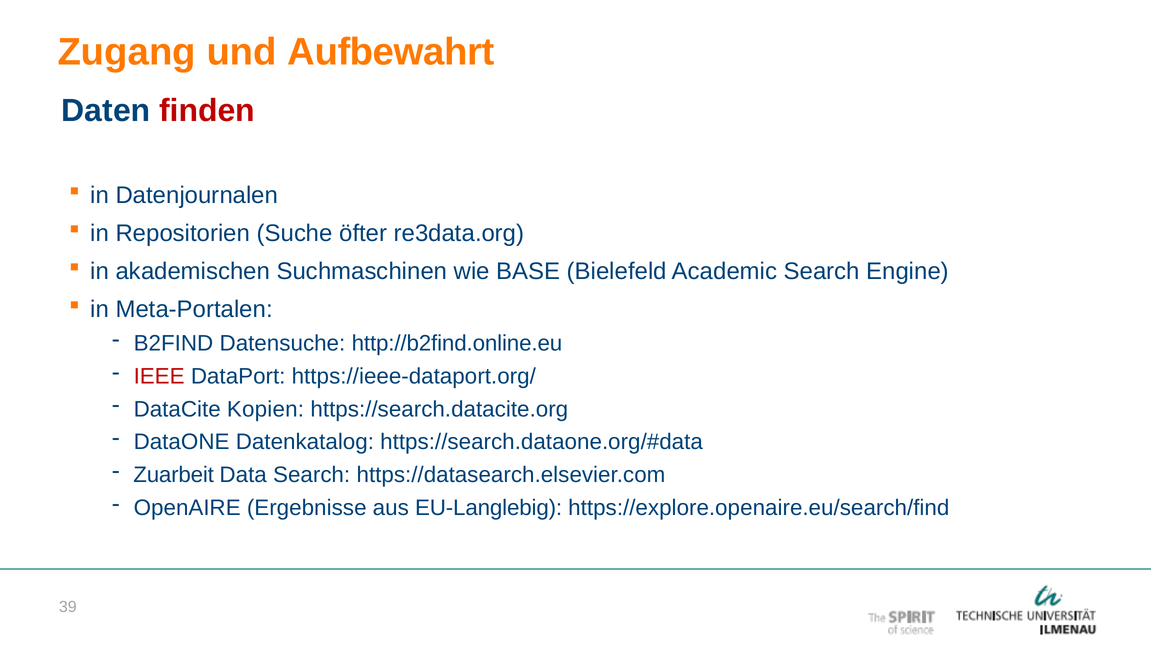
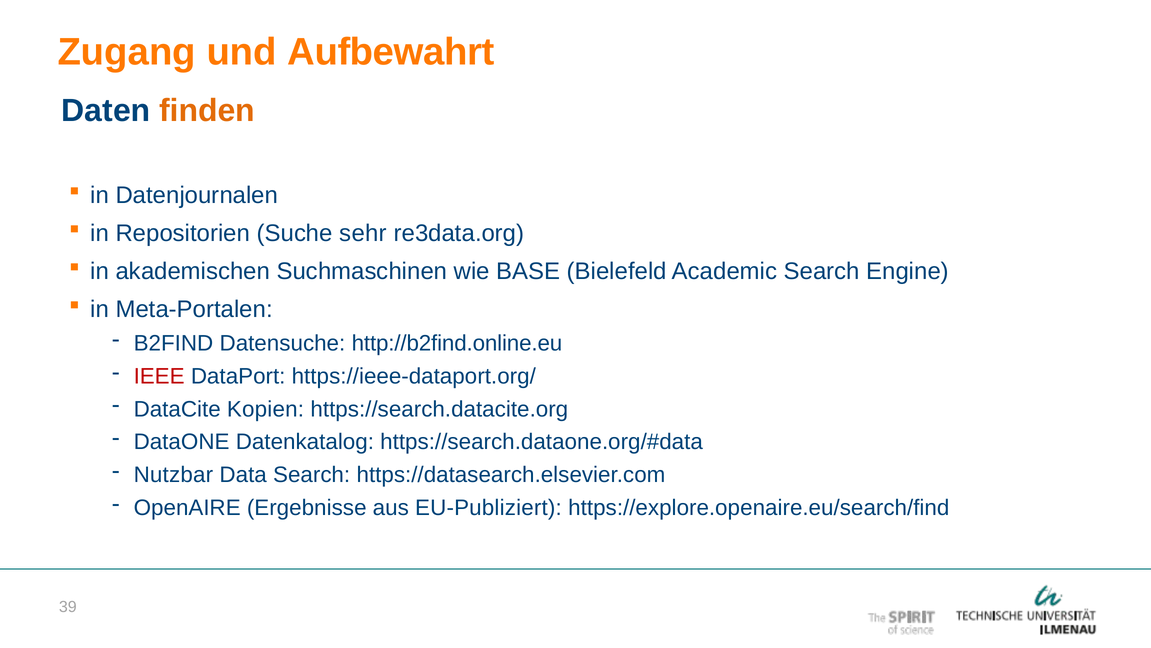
finden colour: red -> orange (207, 111)
öfter: öfter -> sehr (363, 233)
Zuarbeit: Zuarbeit -> Nutzbar (173, 475)
EU-Langlebig: EU-Langlebig -> EU-Publiziert (488, 507)
